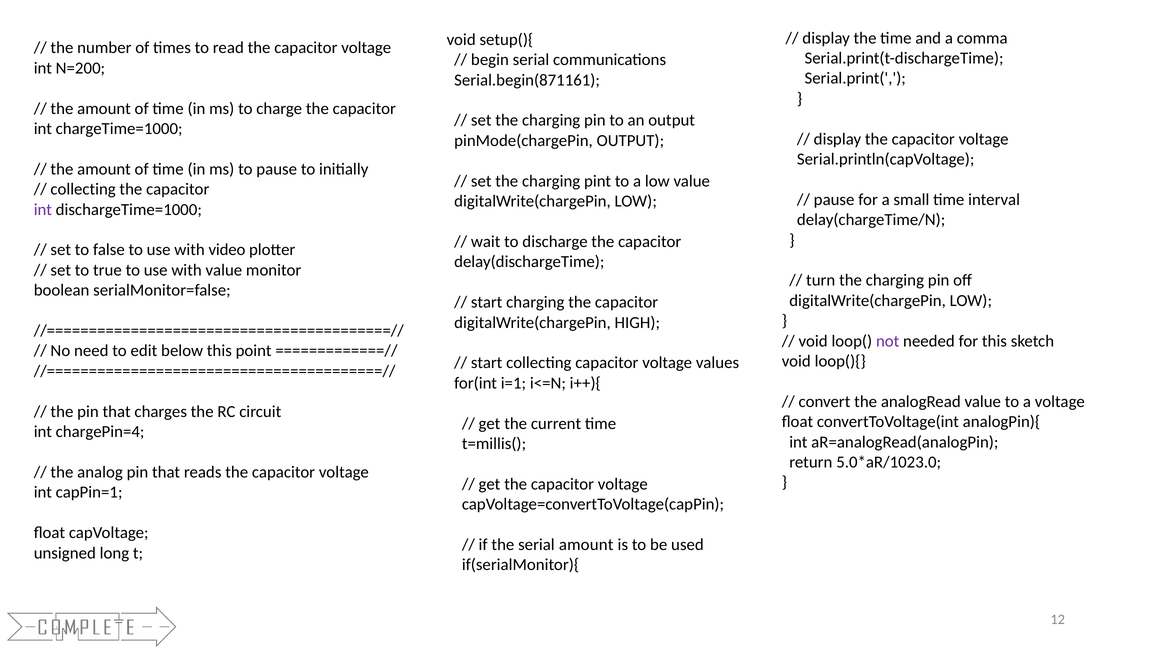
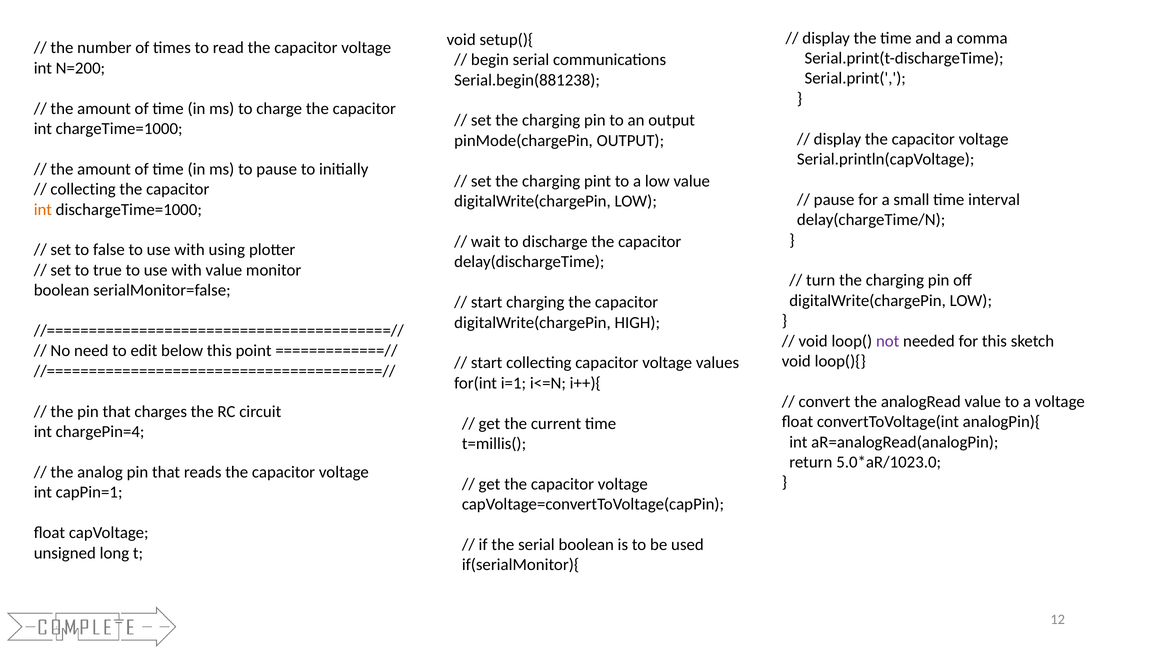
Serial.begin(871161: Serial.begin(871161 -> Serial.begin(881238 (527, 80)
int colour: purple -> orange (43, 209)
video: video -> using (227, 250)
serial amount: amount -> boolean (586, 544)
